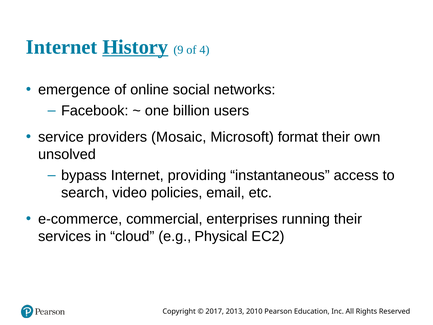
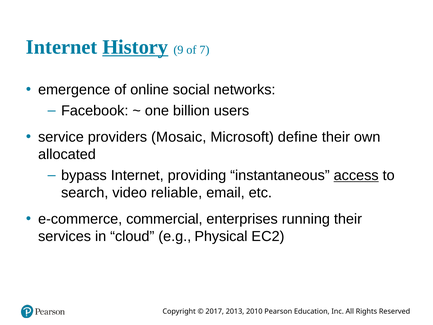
4: 4 -> 7 (204, 50)
format: format -> define (298, 137)
unsolved: unsolved -> allocated (67, 154)
access underline: none -> present (356, 175)
policies: policies -> reliable (177, 193)
